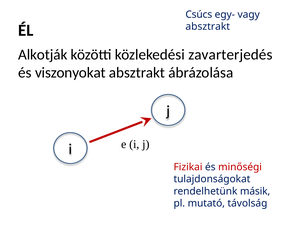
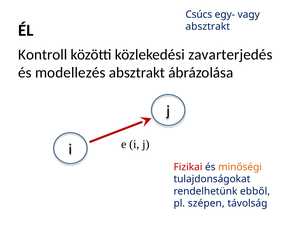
Alkotják: Alkotják -> Kontroll (43, 55)
viszonyokat: viszonyokat -> modellezés (70, 73)
minőségi colour: red -> orange (240, 167)
másik: másik -> ebből (255, 191)
mutató: mutató -> szépen (206, 204)
